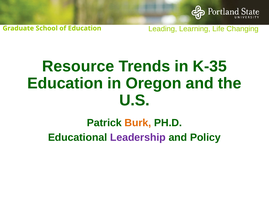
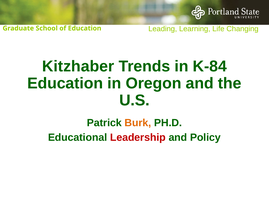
Resource: Resource -> Kitzhaber (78, 66)
K-35: K-35 -> K-84 (210, 66)
Leadership colour: purple -> red (138, 137)
